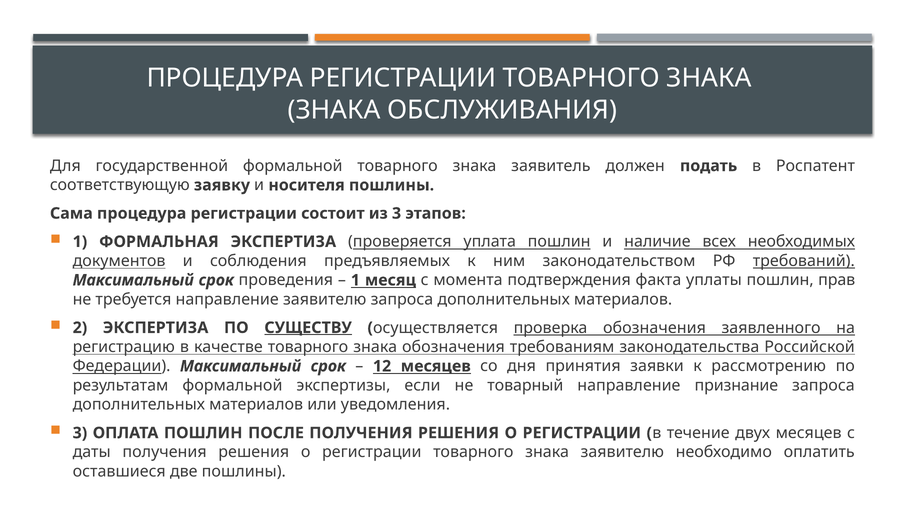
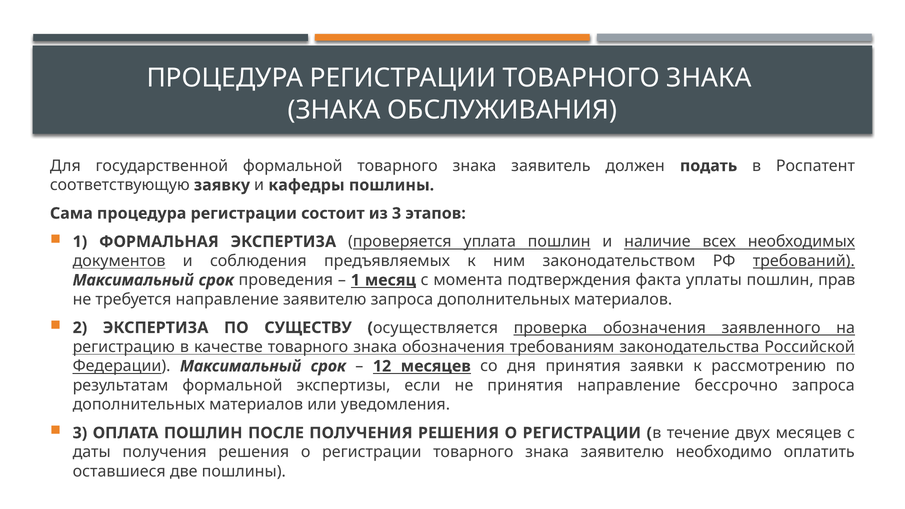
носителя: носителя -> кафедры (307, 185)
СУЩЕСТВУ underline: present -> none (308, 328)
не товарный: товарный -> принятия (525, 385)
признание: признание -> бессрочно (736, 385)
